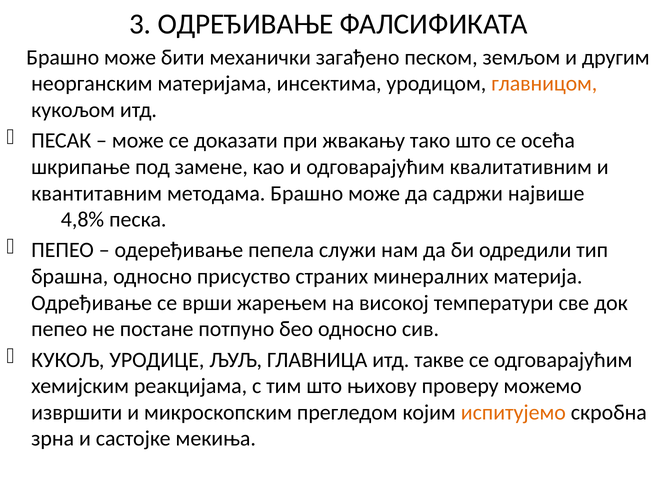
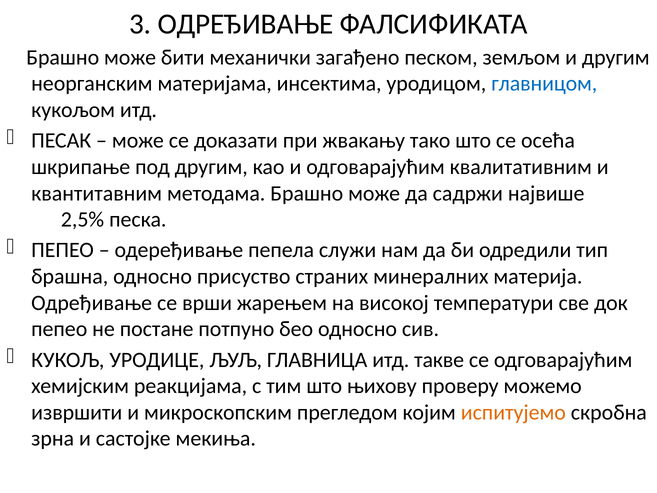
главницом colour: orange -> blue (544, 84)
под замене: замене -> другим (211, 167)
4,8%: 4,8% -> 2,5% (82, 219)
